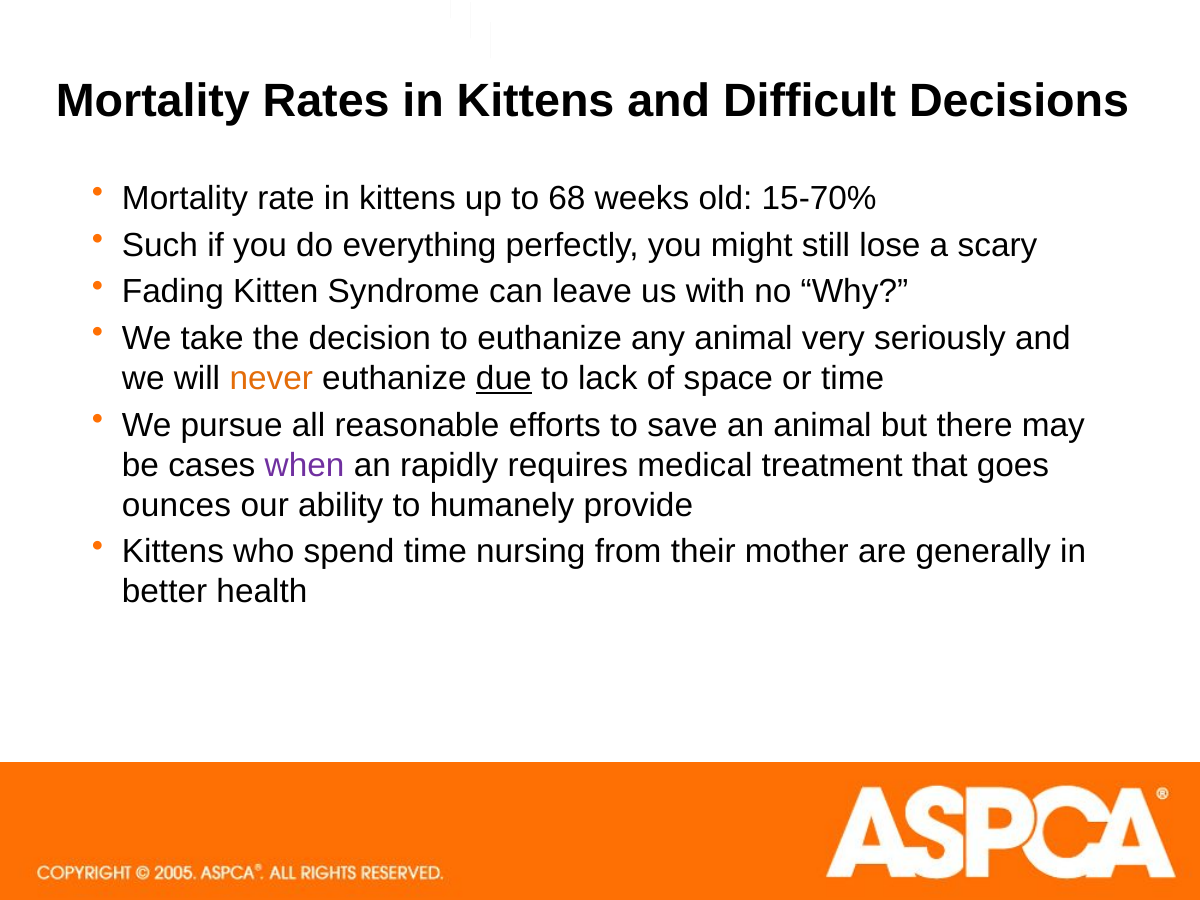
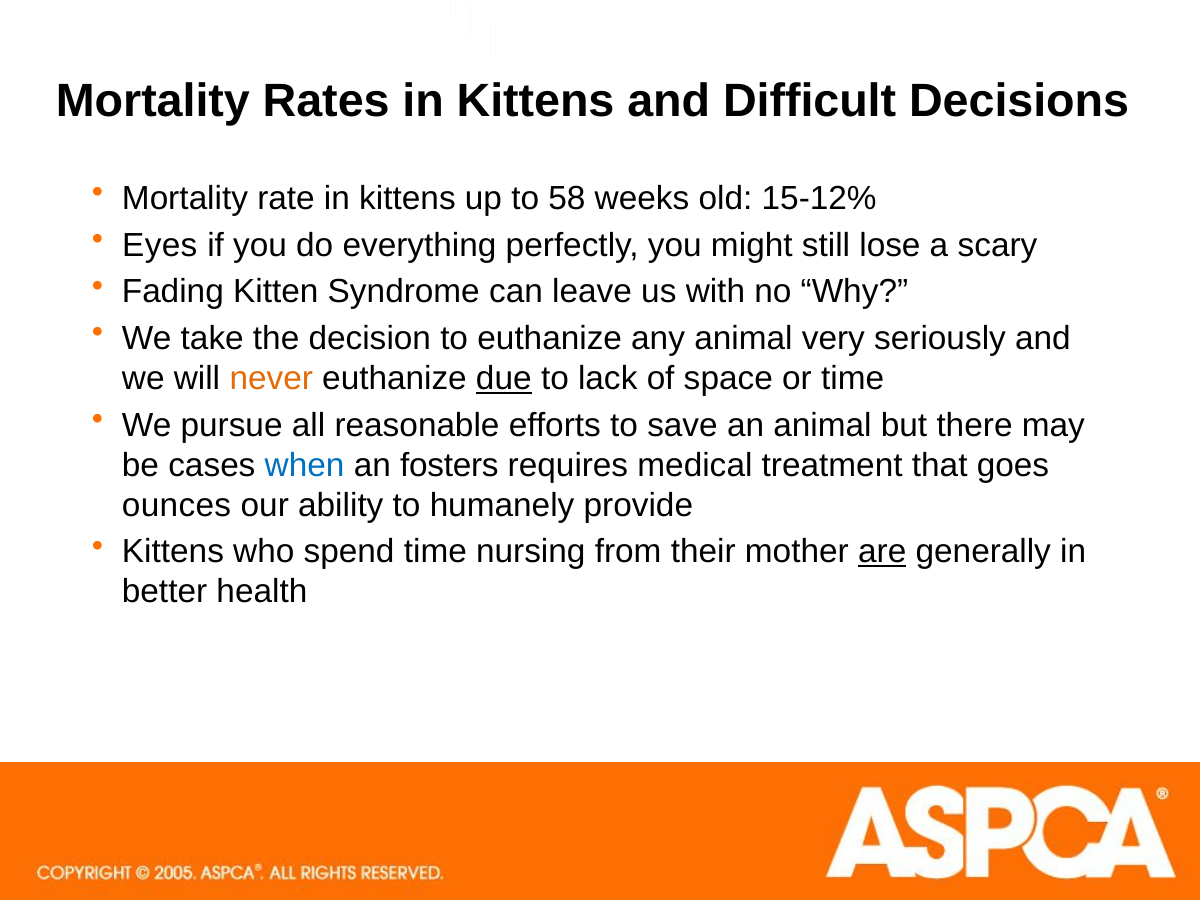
68: 68 -> 58 (567, 198)
15-70%: 15-70% -> 15-12% (819, 198)
Such: Such -> Eyes (160, 245)
when colour: purple -> blue (305, 465)
rapidly: rapidly -> fosters (449, 465)
are underline: none -> present (882, 552)
